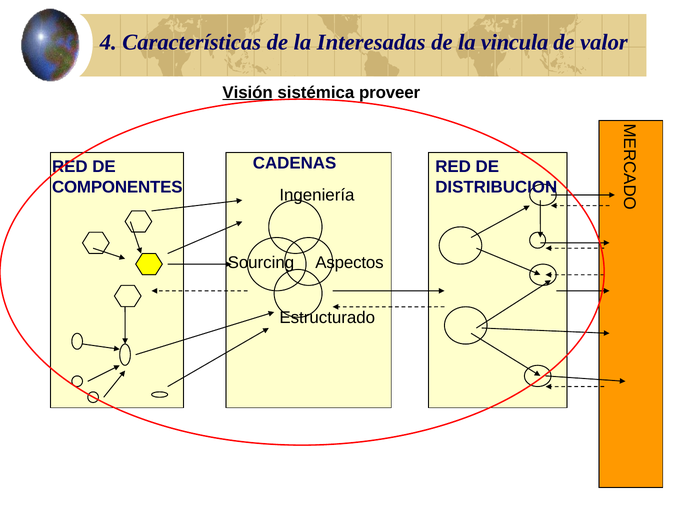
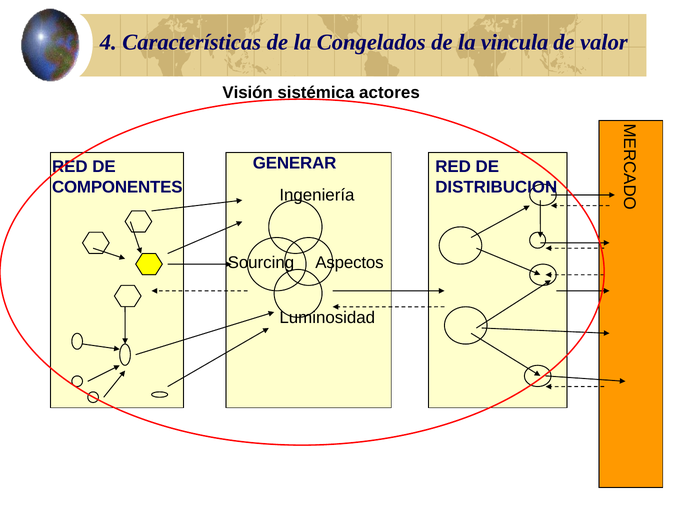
Interesadas: Interesadas -> Congelados (371, 42)
Visión underline: present -> none (248, 92)
proveer: proveer -> actores (389, 92)
CADENAS: CADENAS -> GENERAR (295, 163)
Estructurado: Estructurado -> Luminosidad (327, 318)
